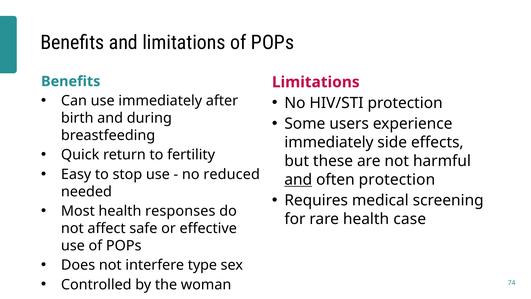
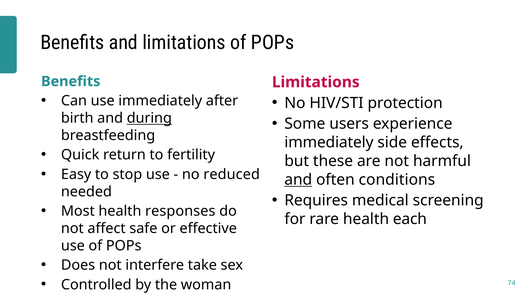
during underline: none -> present (149, 118)
often protection: protection -> conditions (397, 179)
case: case -> each (410, 219)
type: type -> take (202, 265)
